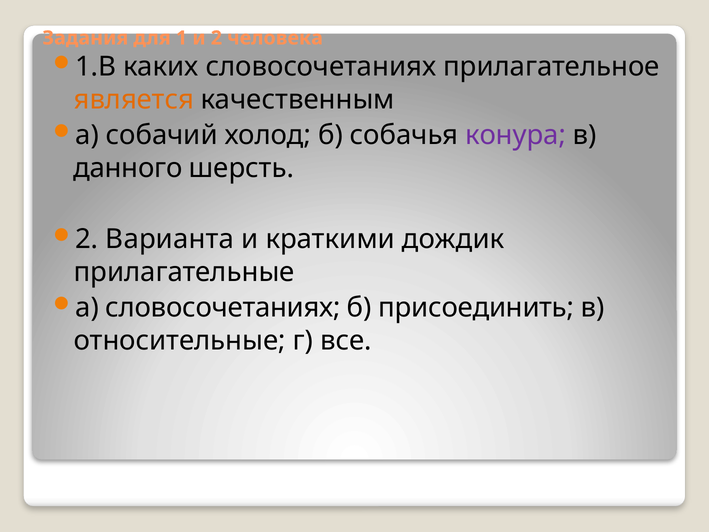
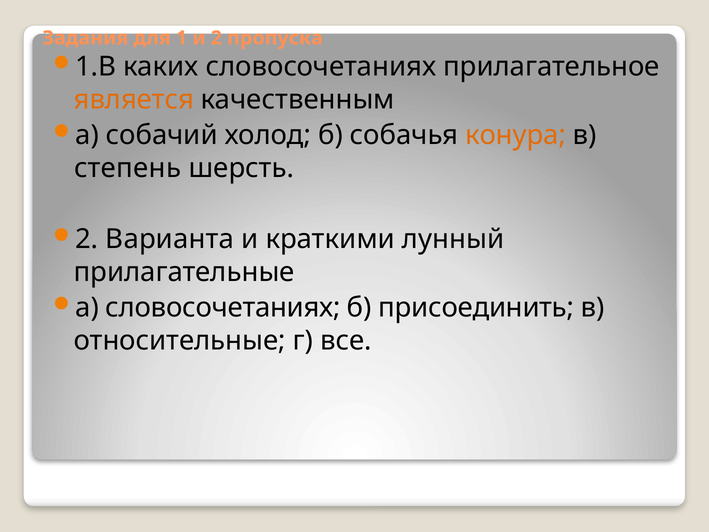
человека: человека -> пропуска (275, 38)
конура colour: purple -> orange (515, 135)
данного: данного -> степень (128, 168)
дождик: дождик -> лунный (453, 239)
